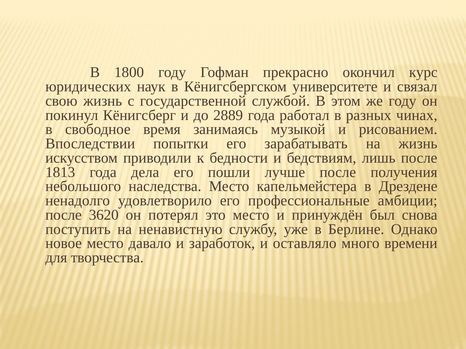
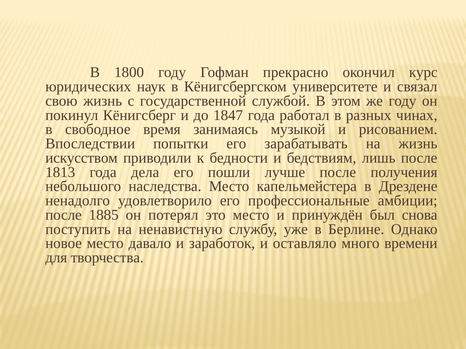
2889: 2889 -> 1847 (228, 115)
3620: 3620 -> 1885 (104, 215)
